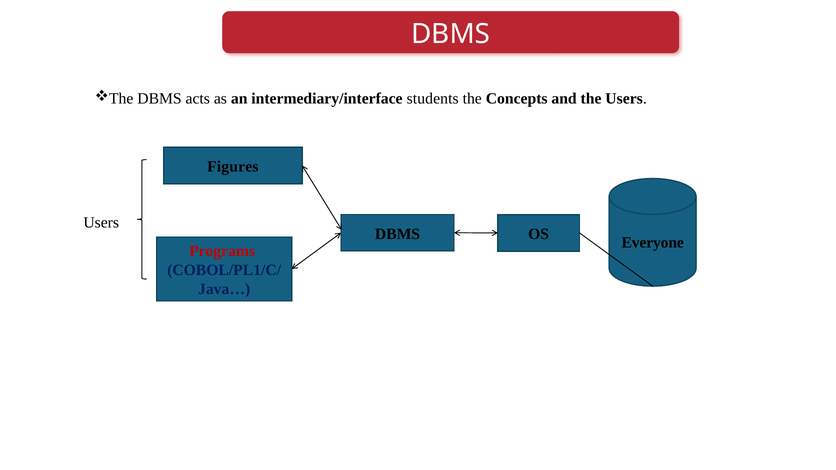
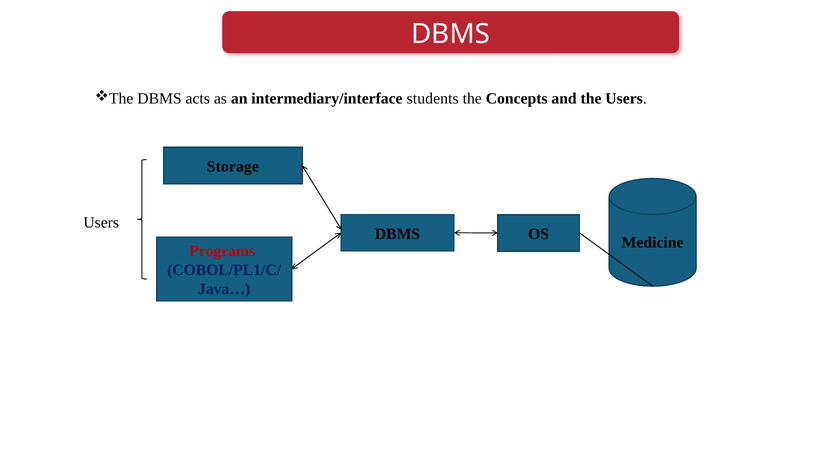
Figures: Figures -> Storage (233, 167)
Everyone: Everyone -> Medicine (653, 242)
